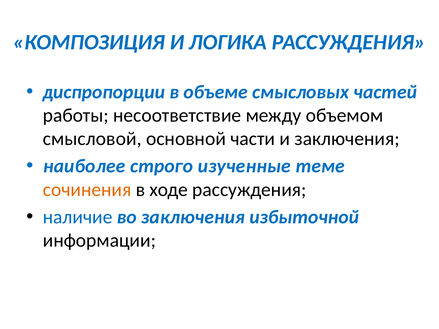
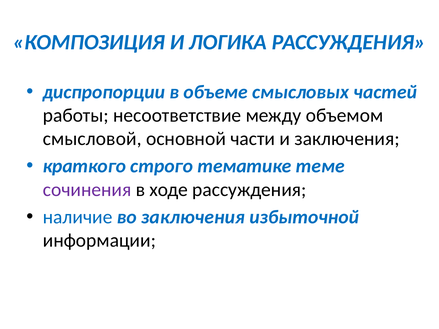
наиболее: наиболее -> краткого (84, 166)
изученные: изученные -> тематике (245, 166)
сочинения colour: orange -> purple (87, 190)
